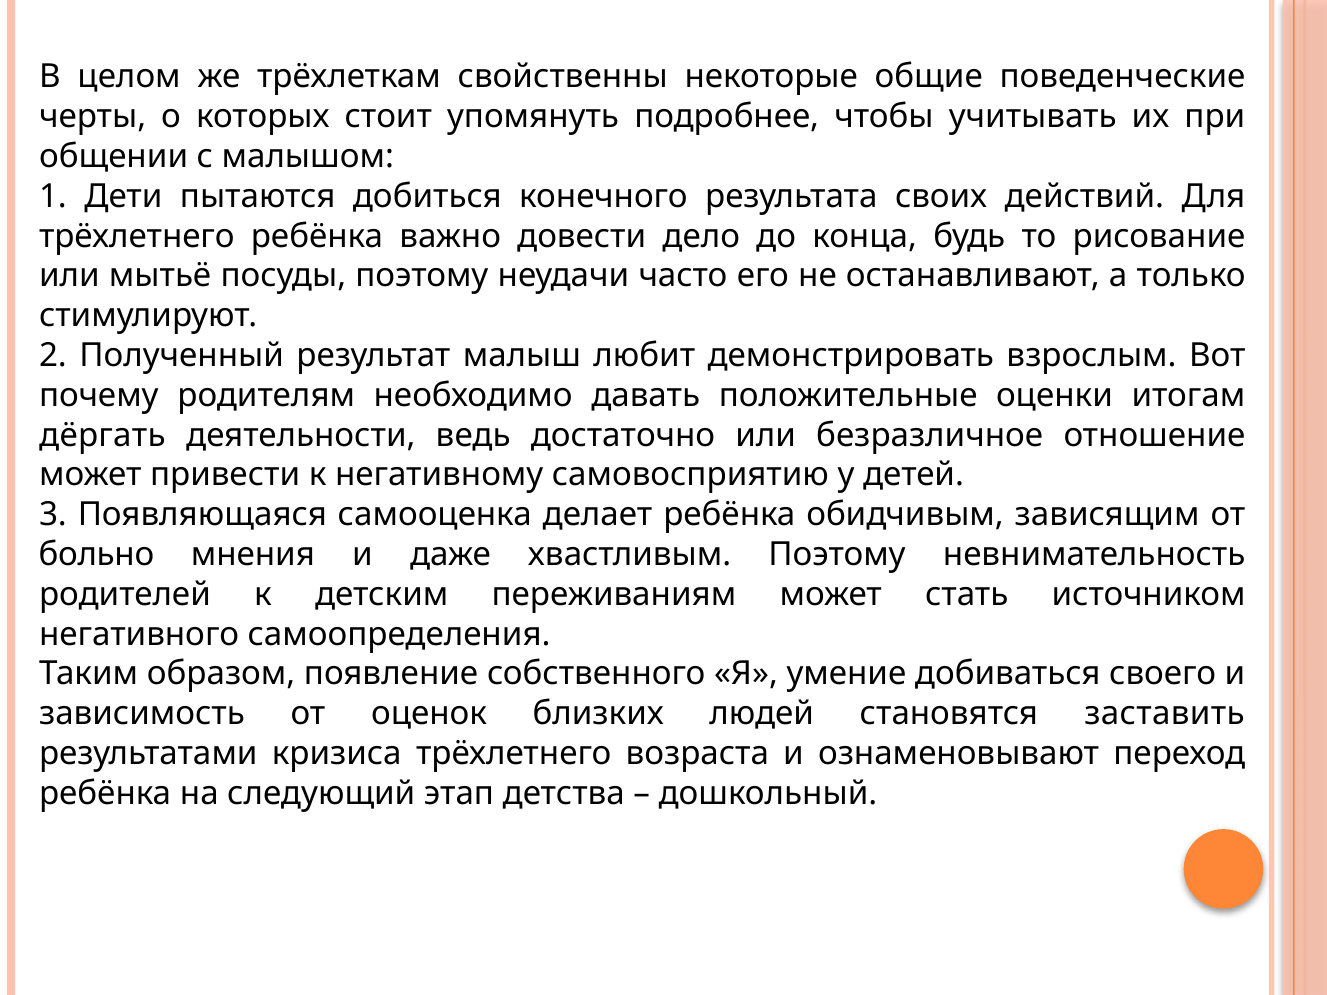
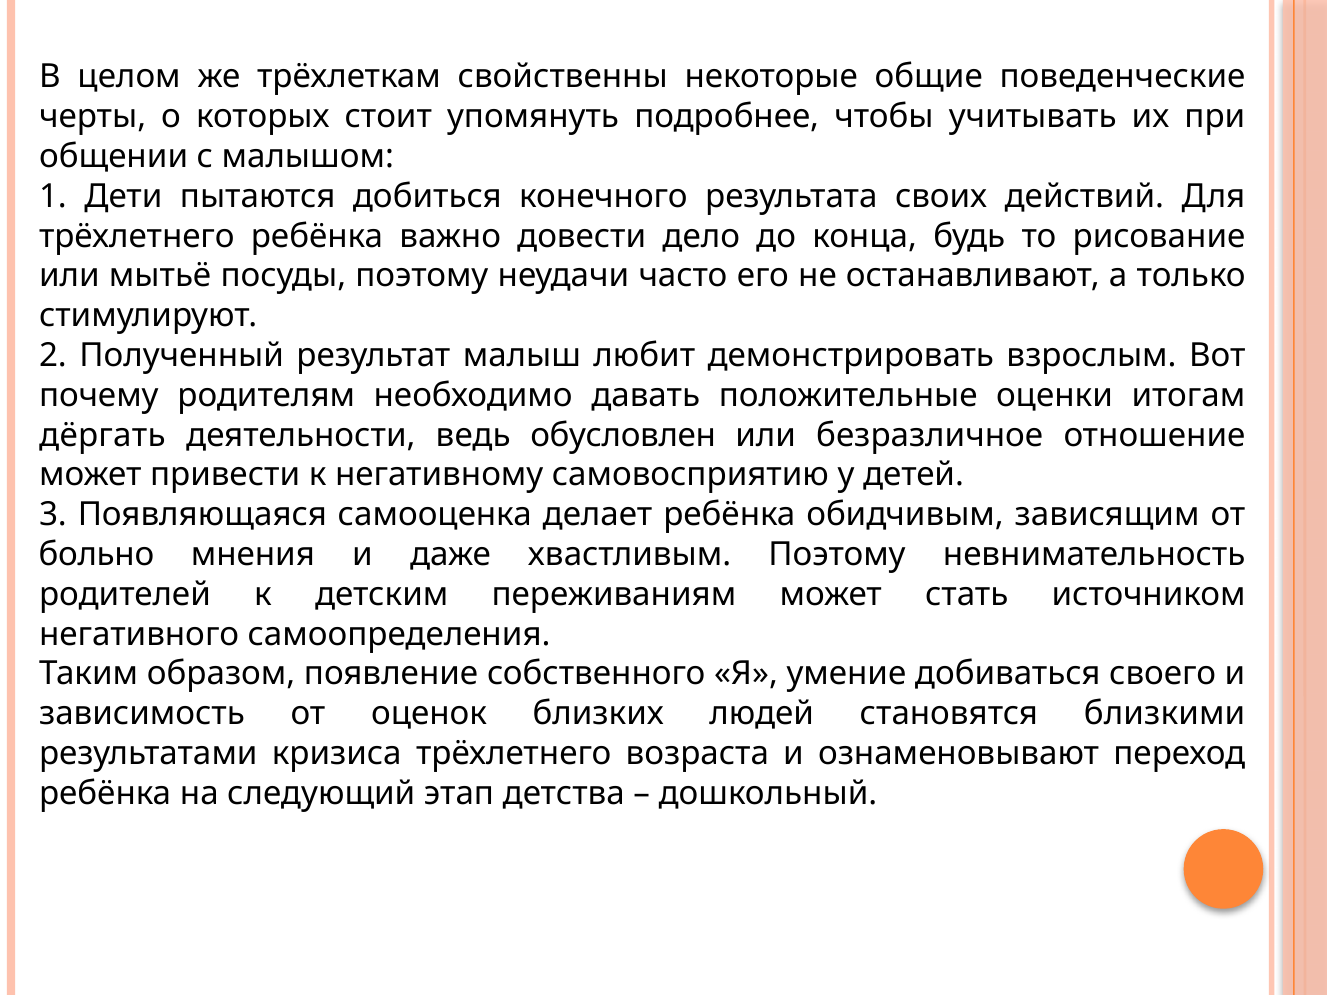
достаточно: достаточно -> обусловлен (623, 435)
заставить: заставить -> близкими (1165, 714)
